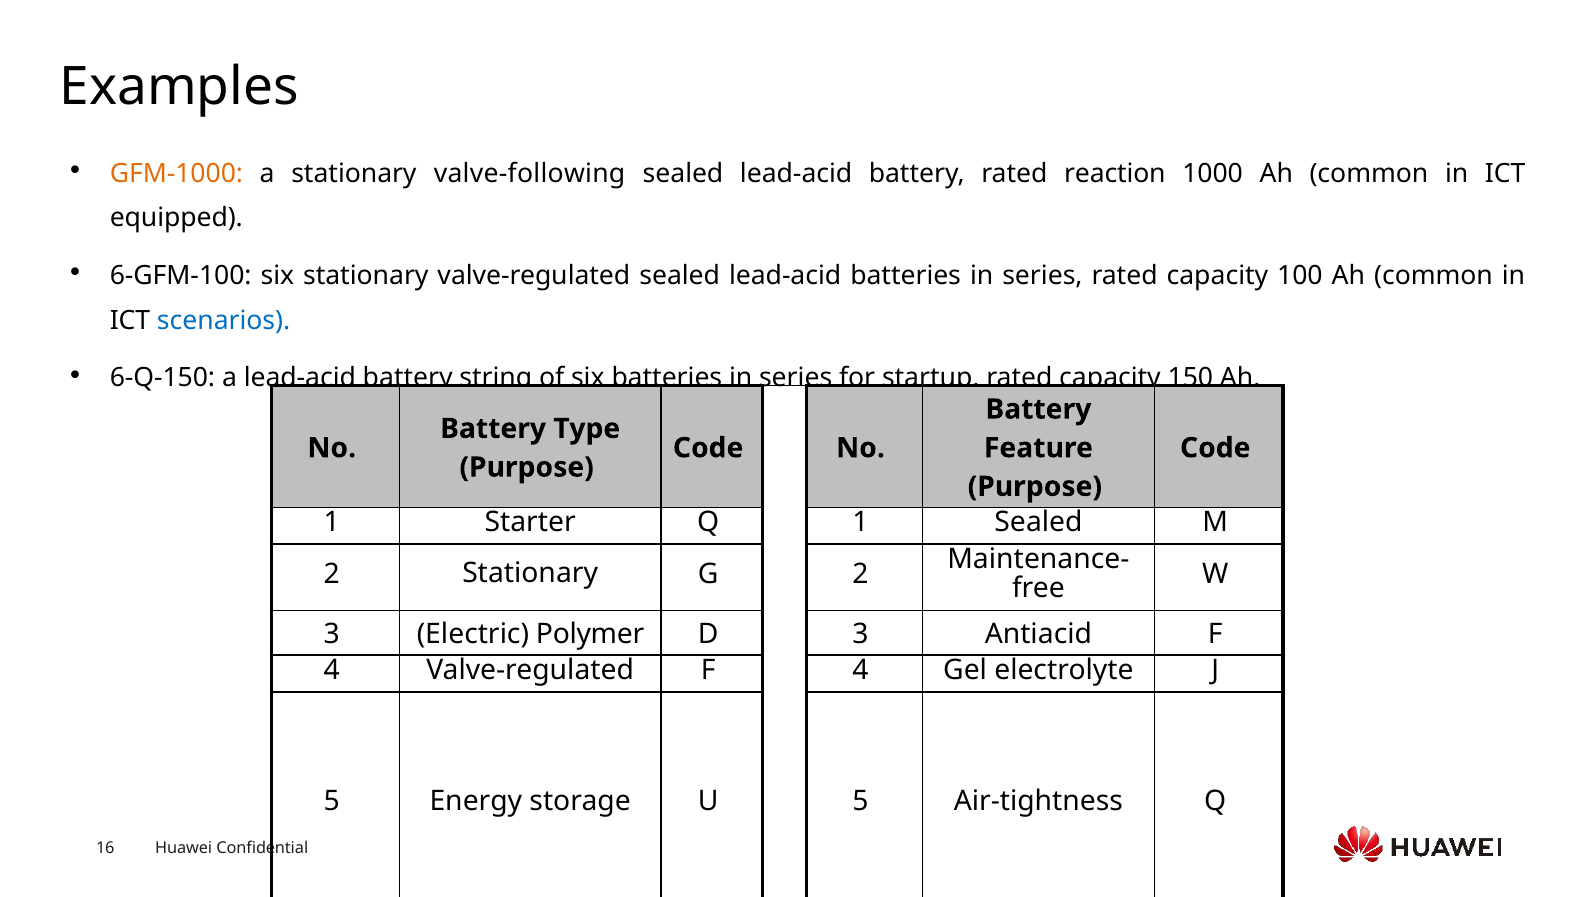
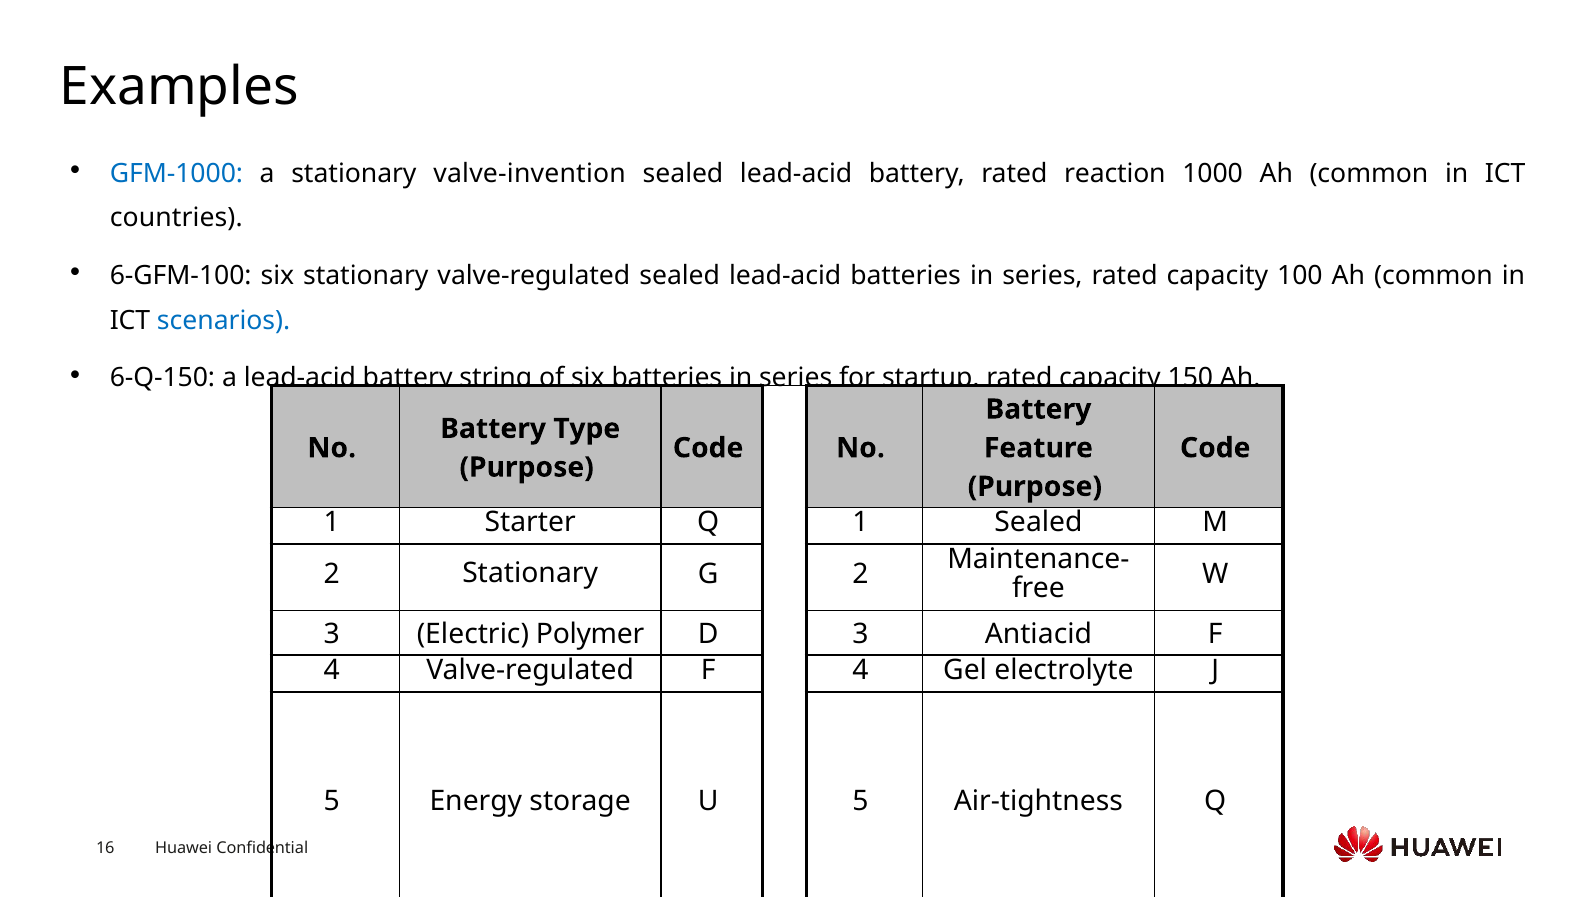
GFM-1000 colour: orange -> blue (176, 174)
valve-following: valve-following -> valve-invention (530, 174)
equipped: equipped -> countries (176, 218)
